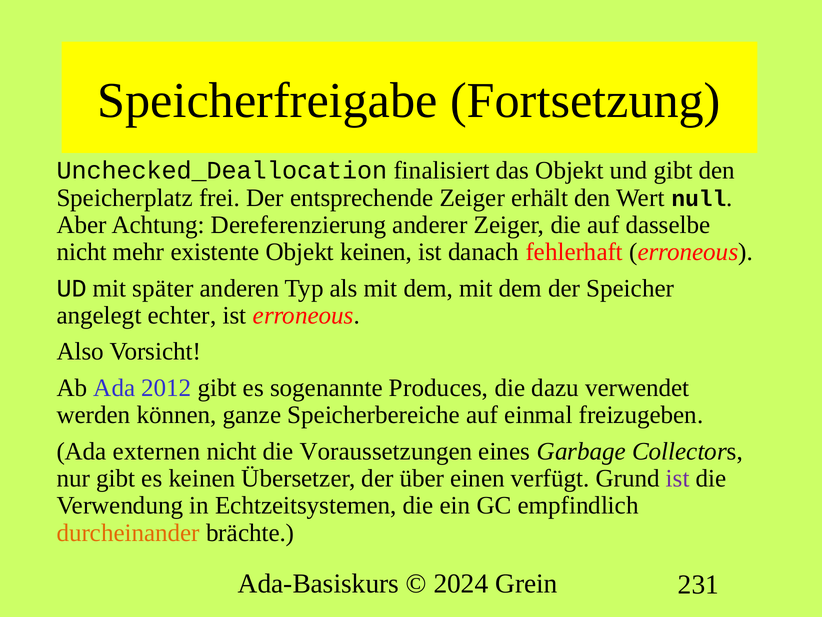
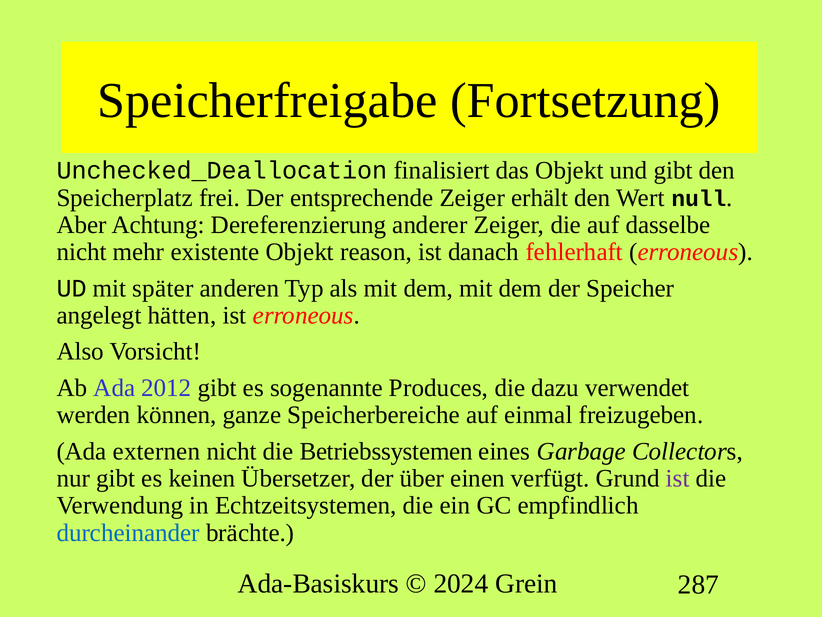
Objekt keinen: keinen -> reason (376, 252)
echter: echter -> hätten (182, 315)
Voraussetzungen: Voraussetzungen -> Betriebssystemen (386, 451)
durcheinander colour: orange -> blue (128, 532)
231: 231 -> 287 (699, 584)
